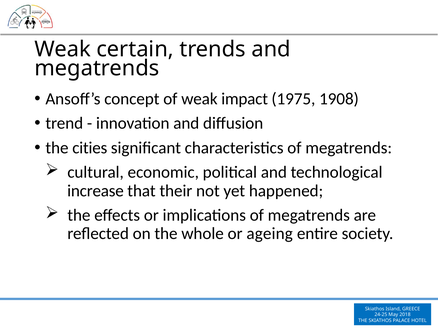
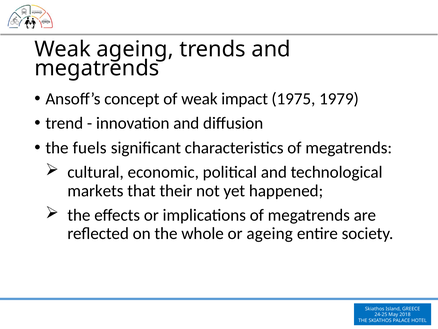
Weak certain: certain -> ageing (135, 49)
1908: 1908 -> 1979 (339, 99)
cities: cities -> fuels (90, 148)
increase: increase -> markets (95, 190)
